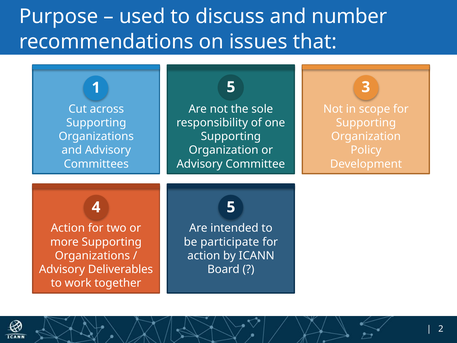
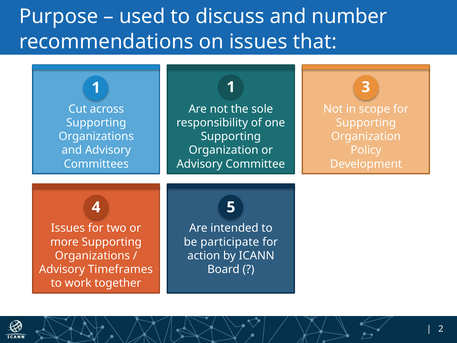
1 5: 5 -> 1 (231, 87)
Action: Action -> Issues (68, 228)
Deliverables: Deliverables -> Timeframes (120, 269)
